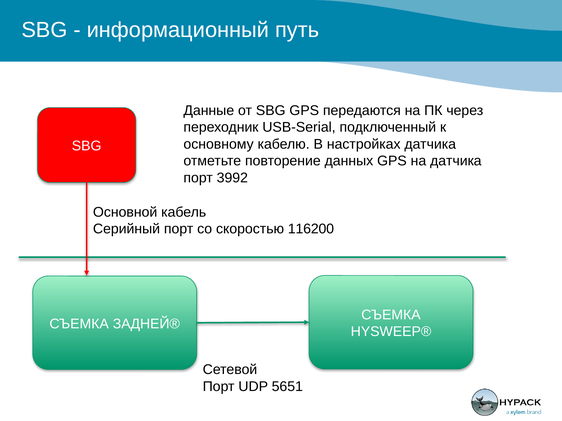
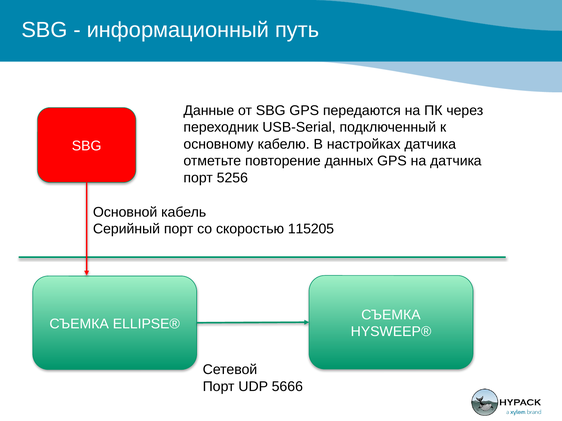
3992: 3992 -> 5256 (232, 178)
116200: 116200 -> 115205 (311, 229)
ЗАДНЕЙ®: ЗАДНЕЙ® -> ELLIPSE® (146, 324)
5651: 5651 -> 5666 (287, 387)
